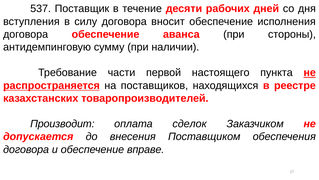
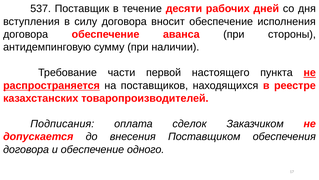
Производит: Производит -> Подписания (62, 124)
вправе: вправе -> одного (146, 149)
